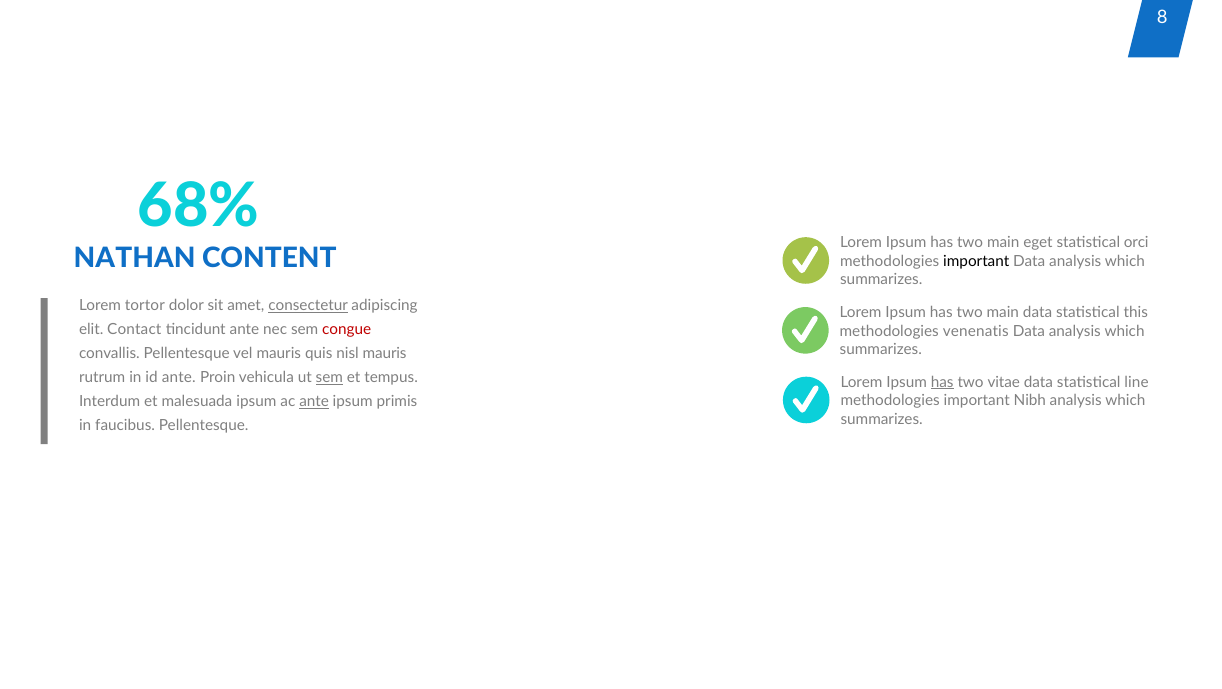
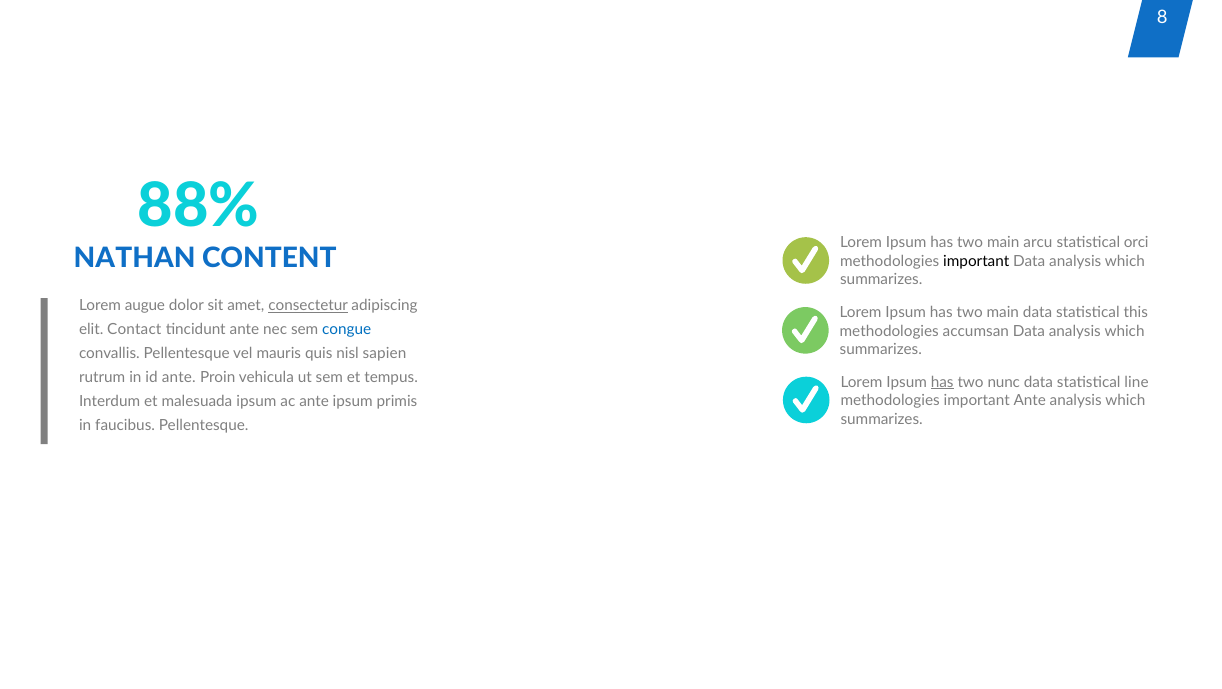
68%: 68% -> 88% (198, 206)
eget: eget -> arcu (1038, 243)
tortor: tortor -> augue (145, 306)
congue colour: red -> blue (347, 330)
venenatis: venenatis -> accumsan (976, 331)
nisl mauris: mauris -> sapien (385, 354)
sem underline: present -> none (329, 378)
vitae: vitae -> nunc (1004, 382)
important Nibh: Nibh -> Ante (1030, 401)
ante underline: present -> none (314, 401)
